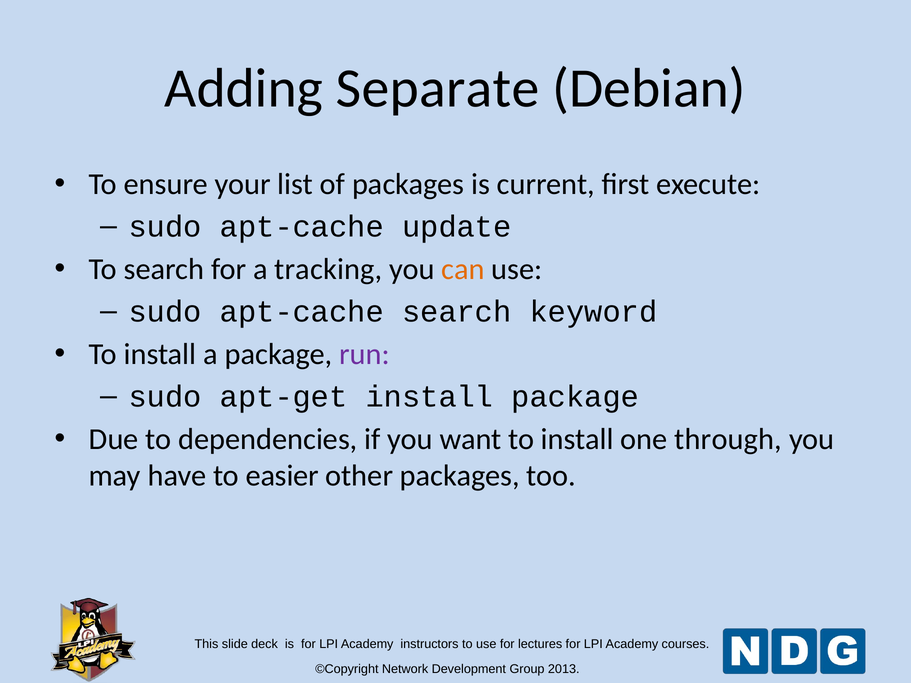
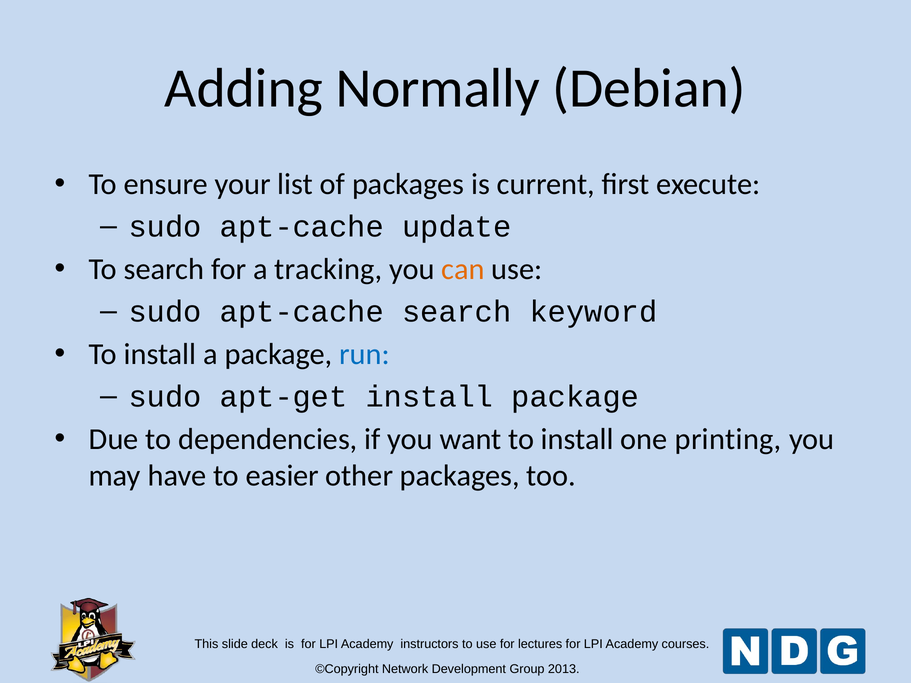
Separate: Separate -> Normally (438, 88)
run colour: purple -> blue (365, 354)
through: through -> printing (728, 439)
